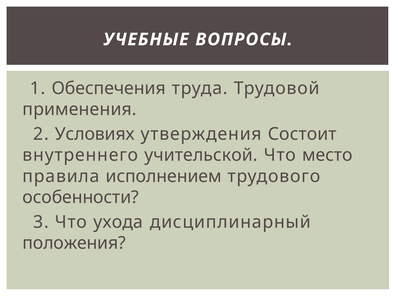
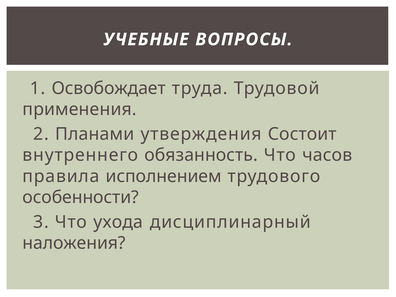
Обеспечения: Обеспечения -> Освобождает (109, 88)
Условиях: Условиях -> Планами (95, 134)
учительской: учительской -> обязанность (201, 155)
место: место -> часов (327, 155)
положения: положения -> наложения (74, 243)
